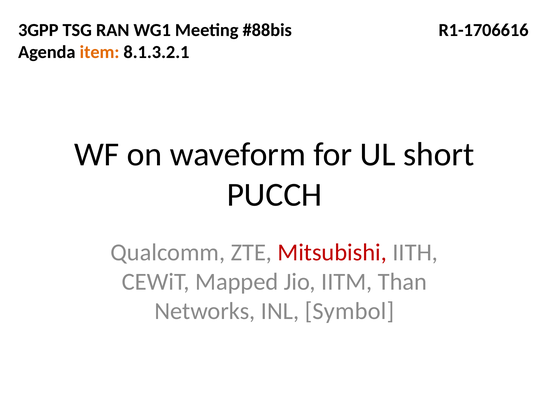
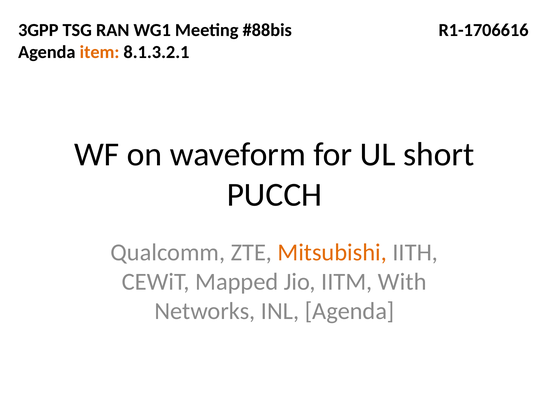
Mitsubishi colour: red -> orange (332, 252)
Than: Than -> With (402, 282)
INL Symbol: Symbol -> Agenda (350, 311)
